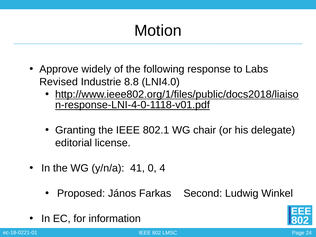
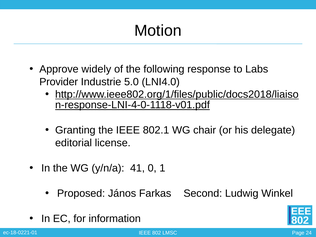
Revised: Revised -> Provider (59, 82)
8.8: 8.8 -> 5.0 (131, 82)
4: 4 -> 1 (162, 168)
